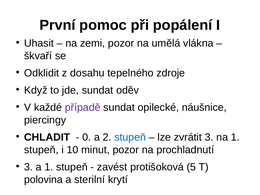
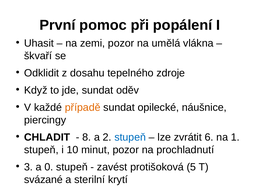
případě colour: purple -> orange (83, 107)
0: 0 -> 8 (87, 137)
zvrátit 3: 3 -> 6 (209, 137)
a 1: 1 -> 0 (49, 167)
polovina: polovina -> svázané (43, 180)
